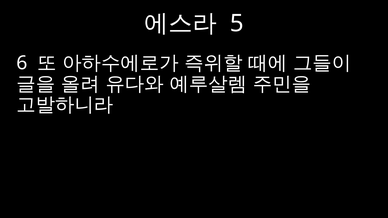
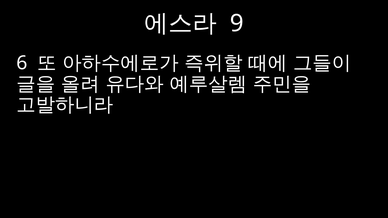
5: 5 -> 9 (237, 23)
